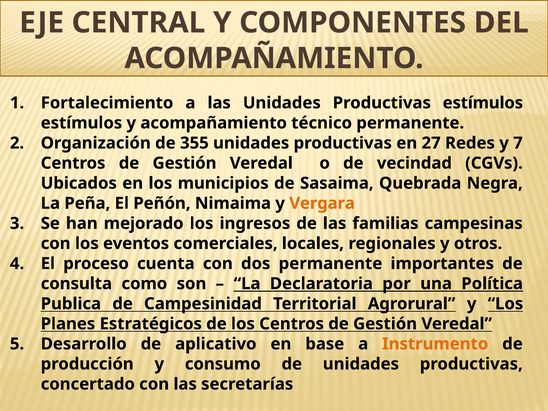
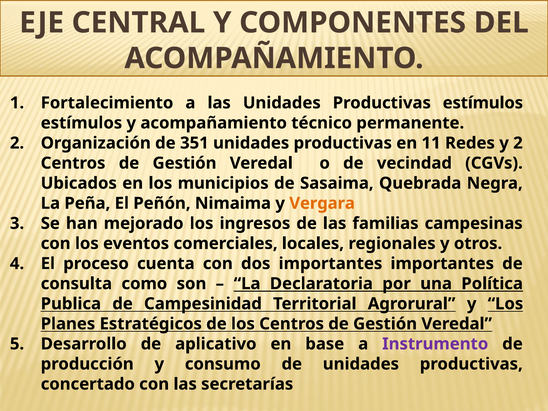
355: 355 -> 351 (194, 143)
27: 27 -> 11 (431, 143)
y 7: 7 -> 2 (518, 143)
dos permanente: permanente -> importantes (330, 264)
Instrumento colour: orange -> purple (435, 344)
